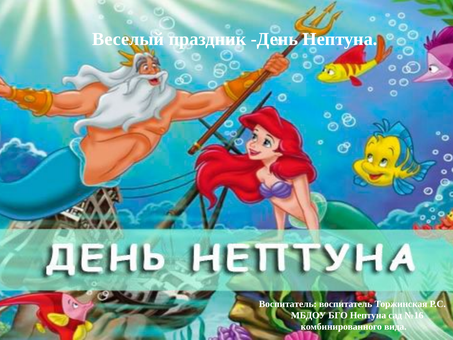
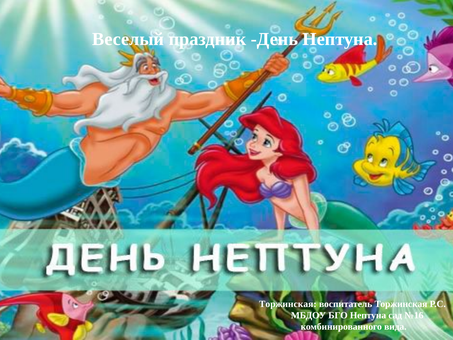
Воспитатель: Воспитатель -> Торжинская (288, 304)
